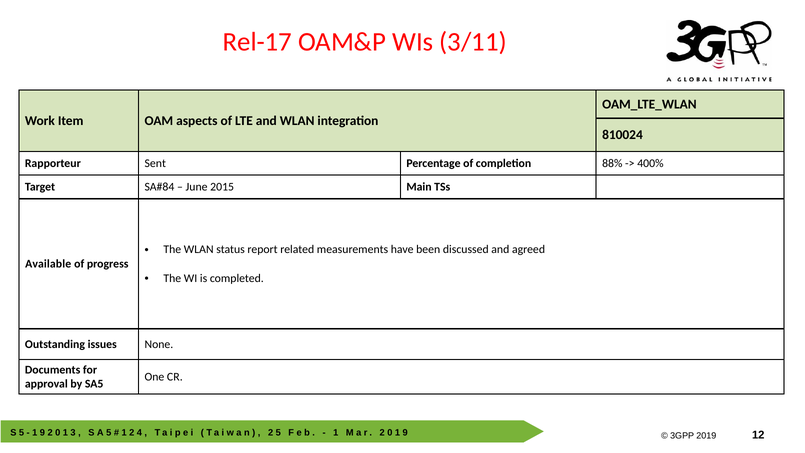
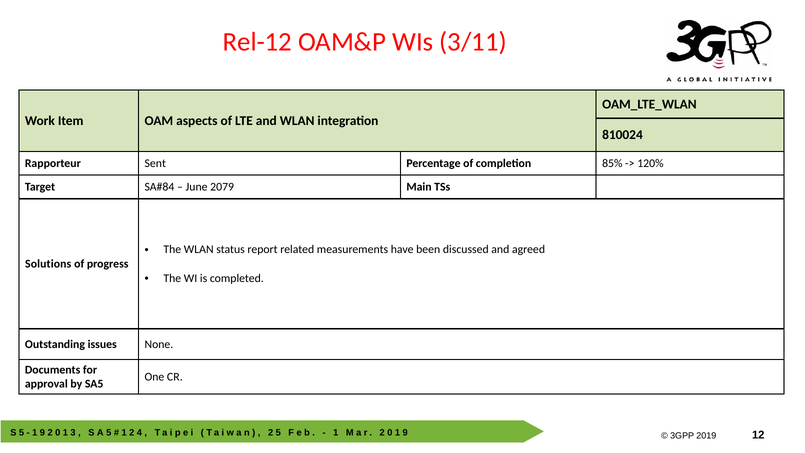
Rel-17: Rel-17 -> Rel-12 (257, 42)
88%: 88% -> 85% (612, 163)
400%: 400% -> 120% (650, 163)
2015: 2015 -> 2079 (222, 187)
Available: Available -> Solutions (48, 264)
